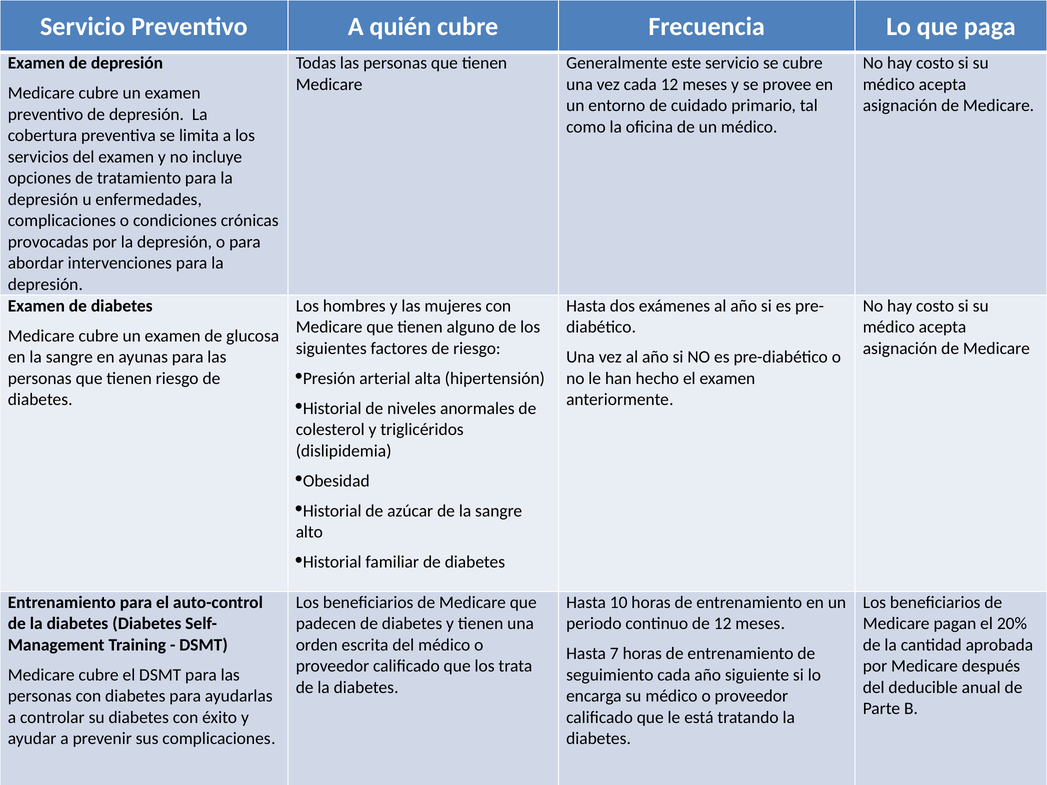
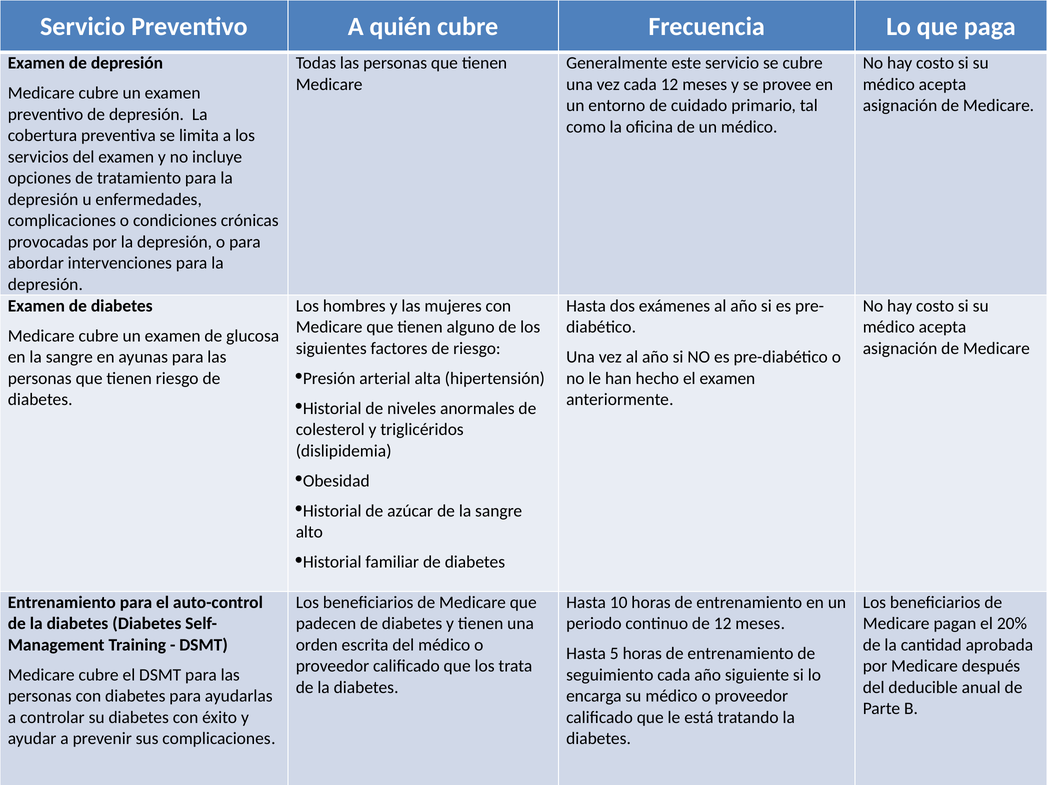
7: 7 -> 5 (614, 654)
